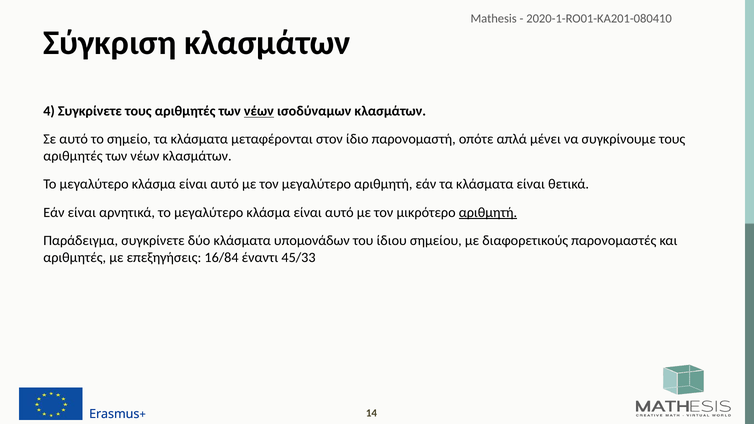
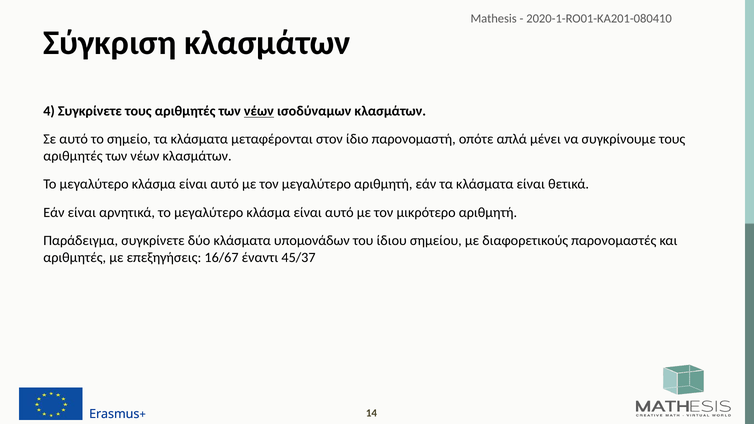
αριθμητή underline: present -> none (488, 212)
16/84: 16/84 -> 16/67 (222, 258)
45/33: 45/33 -> 45/37 (299, 258)
